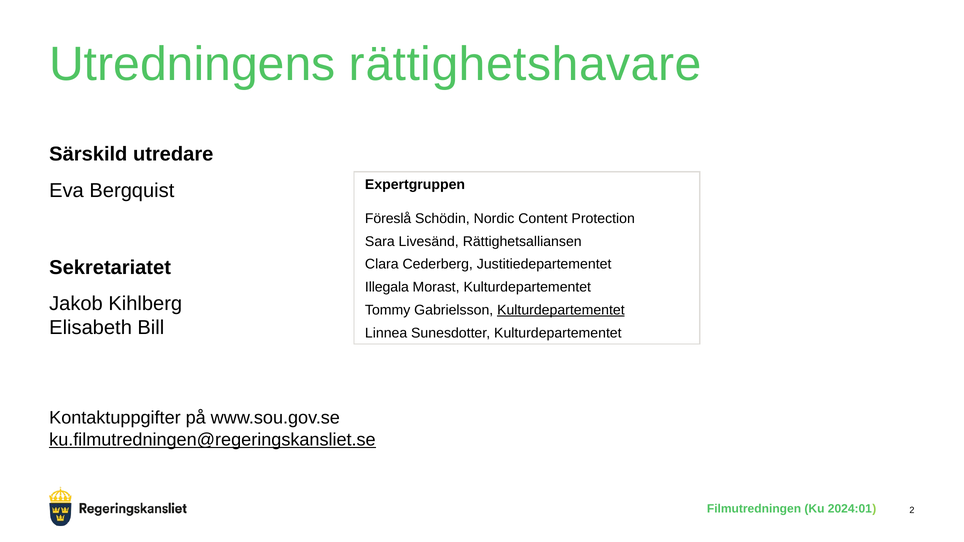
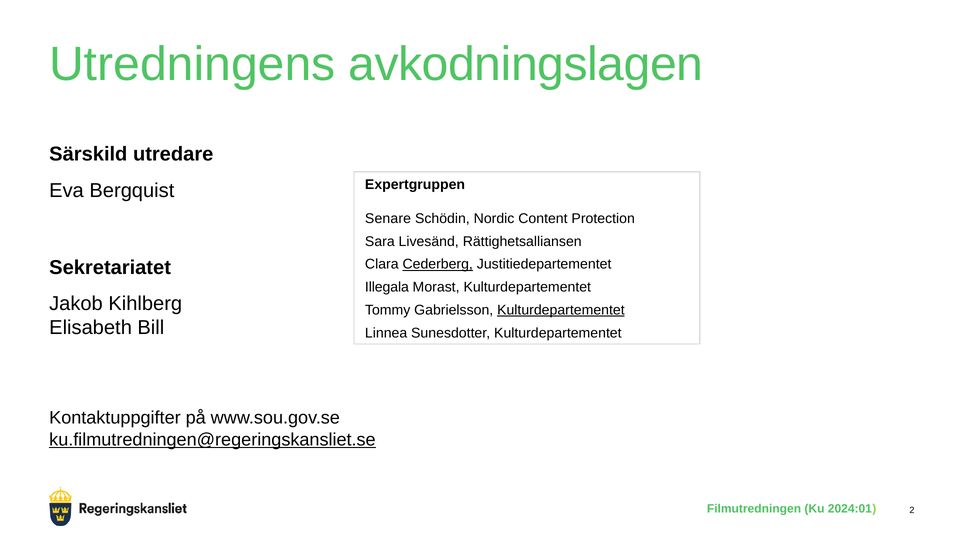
rättighetshavare: rättighetshavare -> avkodningslagen (526, 64)
Föreslå: Föreslå -> Senare (388, 219)
Cederberg underline: none -> present (438, 264)
